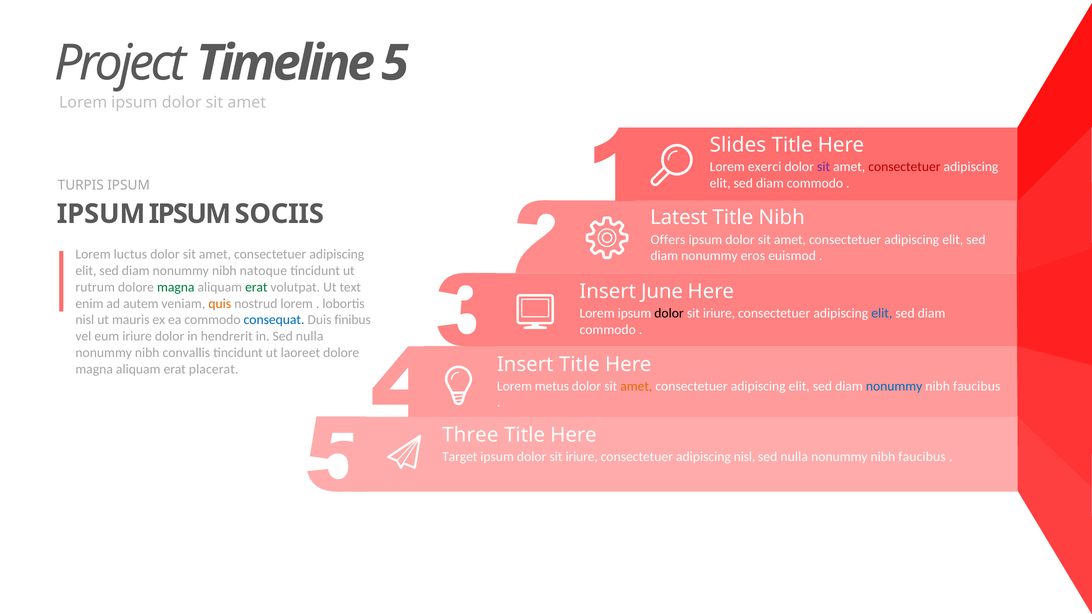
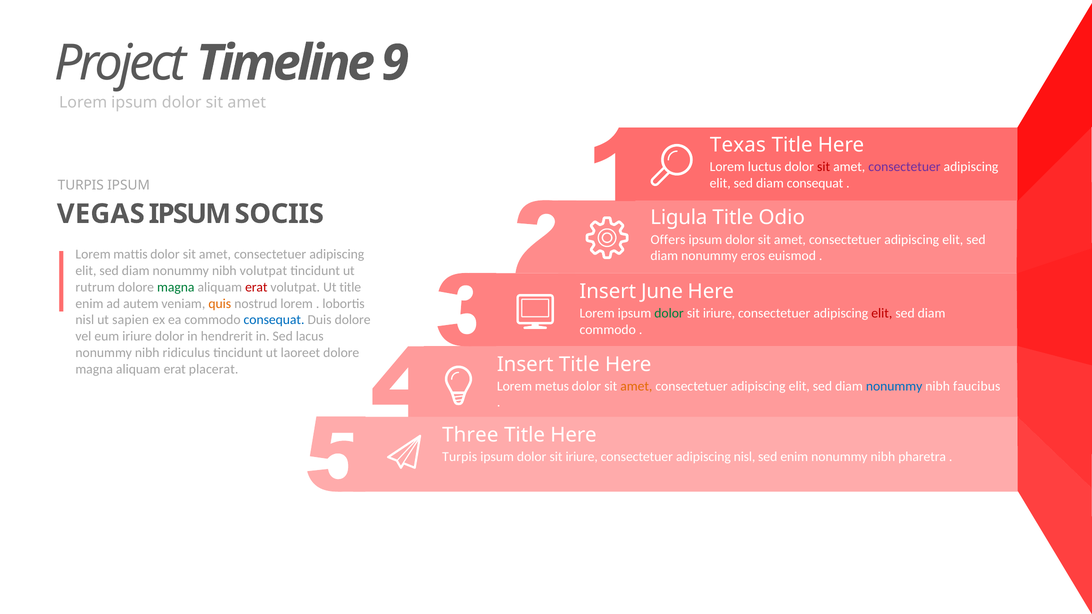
5: 5 -> 9 (395, 63)
Slides: Slides -> Texas (738, 145)
exerci: exerci -> luctus (765, 167)
sit colour: purple -> red (824, 167)
consectetuer colour: red -> purple (904, 167)
commodo: commodo -> consequat (815, 183)
IPSUM: IPSUM -> VEGAS (101, 214)
Latest: Latest -> Ligula (679, 218)
Title Nibh: Nibh -> Odio (782, 218)
luctus: luctus -> mattis (131, 255)
nibh natoque: natoque -> volutpat (263, 271)
erat colour: green -> red (256, 287)
Ut text: text -> title (350, 287)
dolor colour: black -> green (669, 313)
elit colour: blue -> red (882, 313)
mauris: mauris -> sapien (131, 320)
Duis finibus: finibus -> dolore (353, 320)
in Sed nulla: nulla -> lacus (310, 336)
convallis: convallis -> ridiculus (186, 353)
Target: Target -> Turpis (460, 457)
nulla: nulla -> enim (794, 457)
faucibus: faucibus -> pharetra (922, 457)
